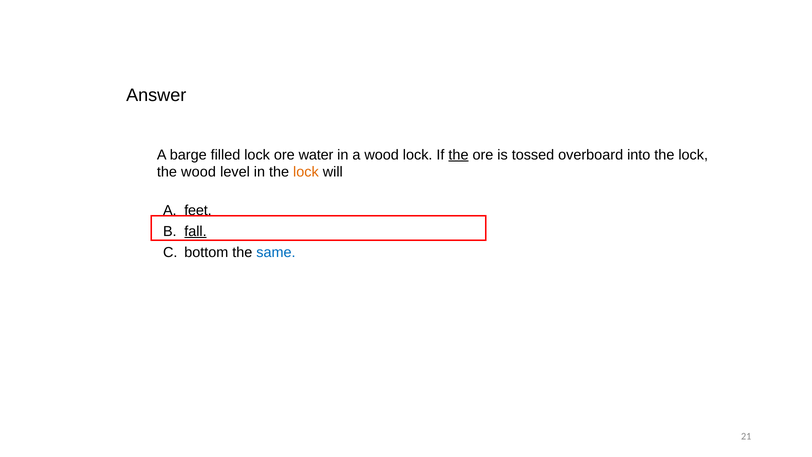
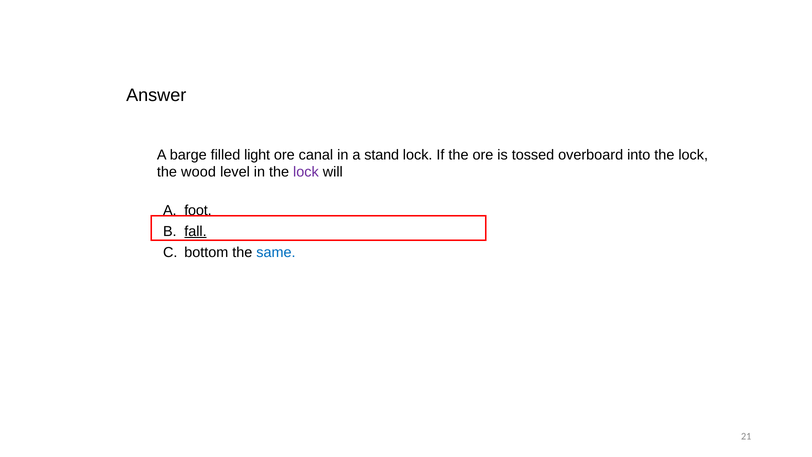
filled lock: lock -> light (257, 155)
water: water -> canal (316, 155)
a wood: wood -> stand (382, 155)
the underline: present -> none (458, 155)
lock colour: orange -> purple (306, 172)
feet: feet -> foot (198, 210)
